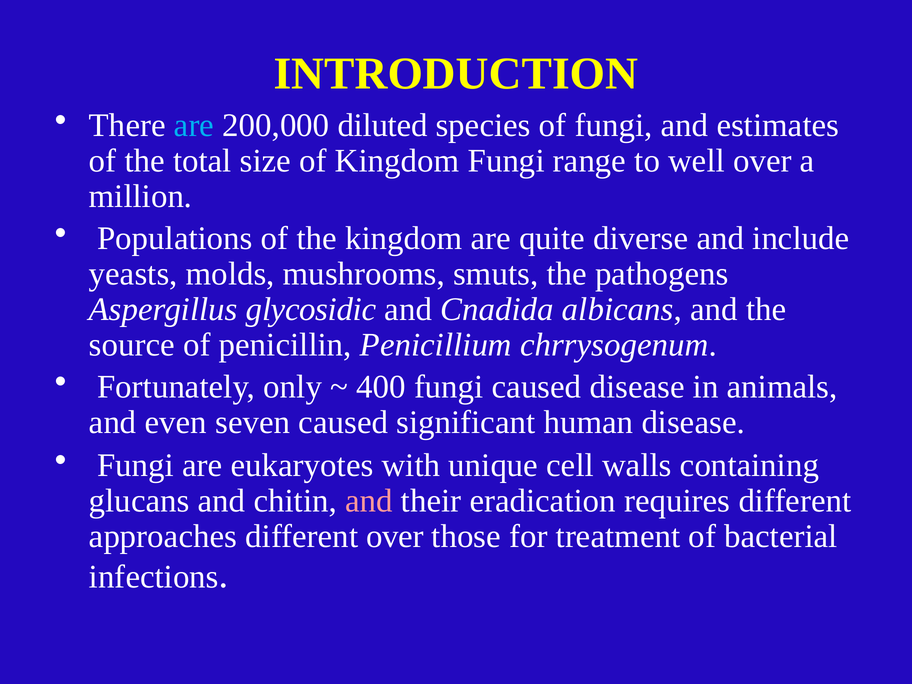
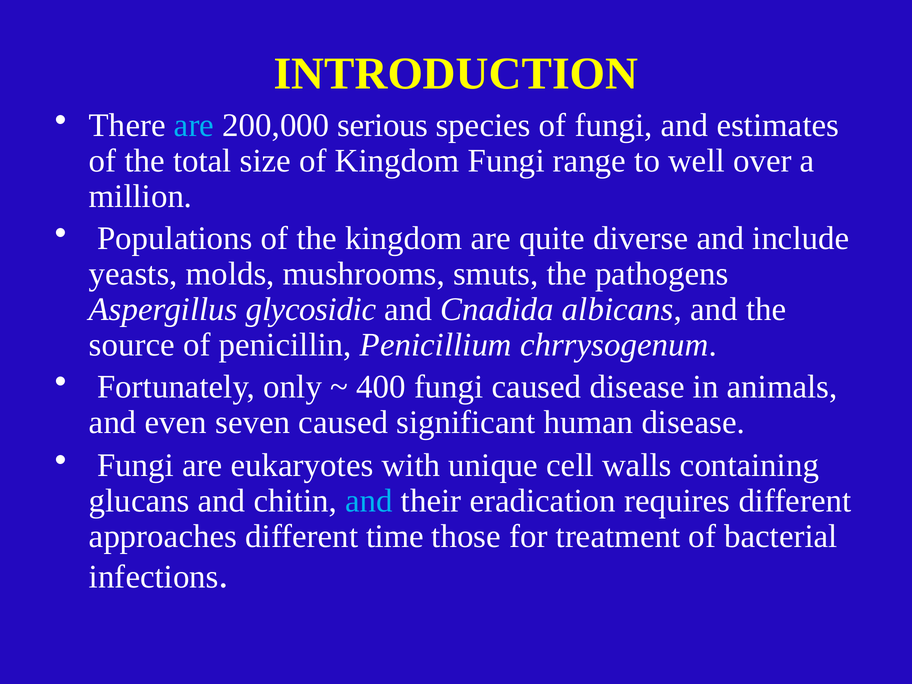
diluted: diluted -> serious (383, 125)
and colour: pink -> light blue (369, 501)
different over: over -> time (395, 537)
